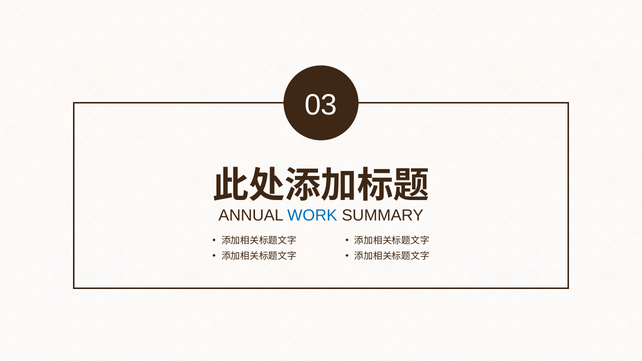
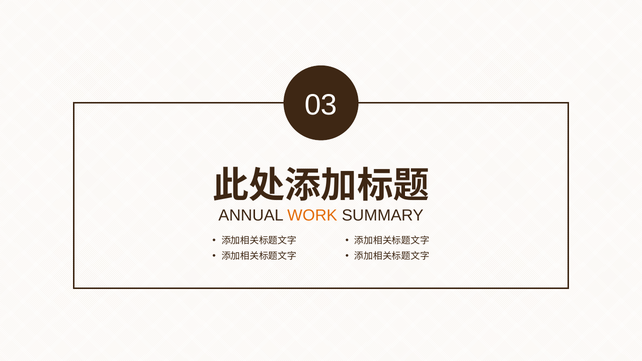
WORK colour: blue -> orange (312, 216)
